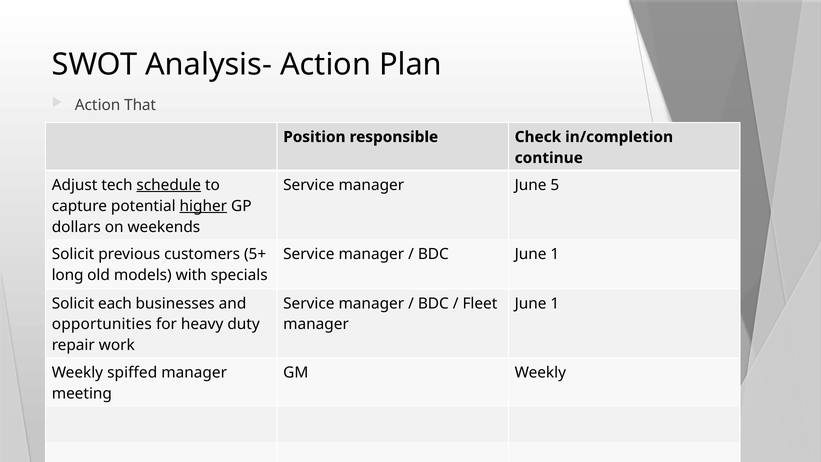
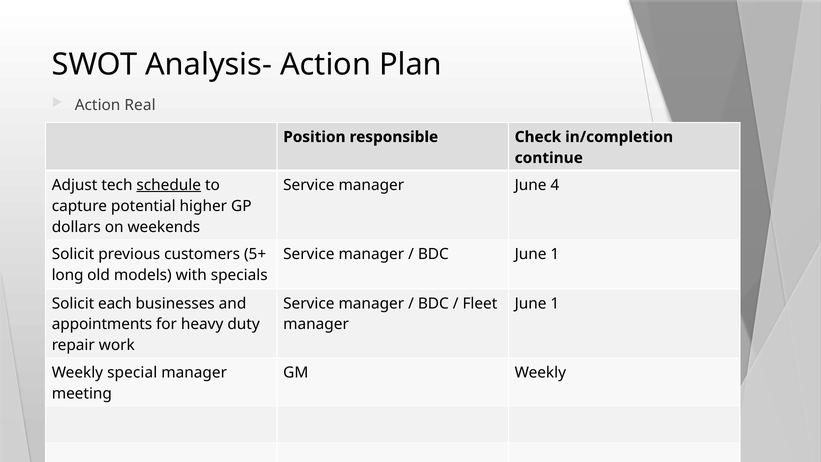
That: That -> Real (140, 105)
5: 5 -> 4 (555, 185)
higher underline: present -> none (203, 206)
opportunities: opportunities -> appointments (102, 324)
spiffed: spiffed -> special (132, 372)
